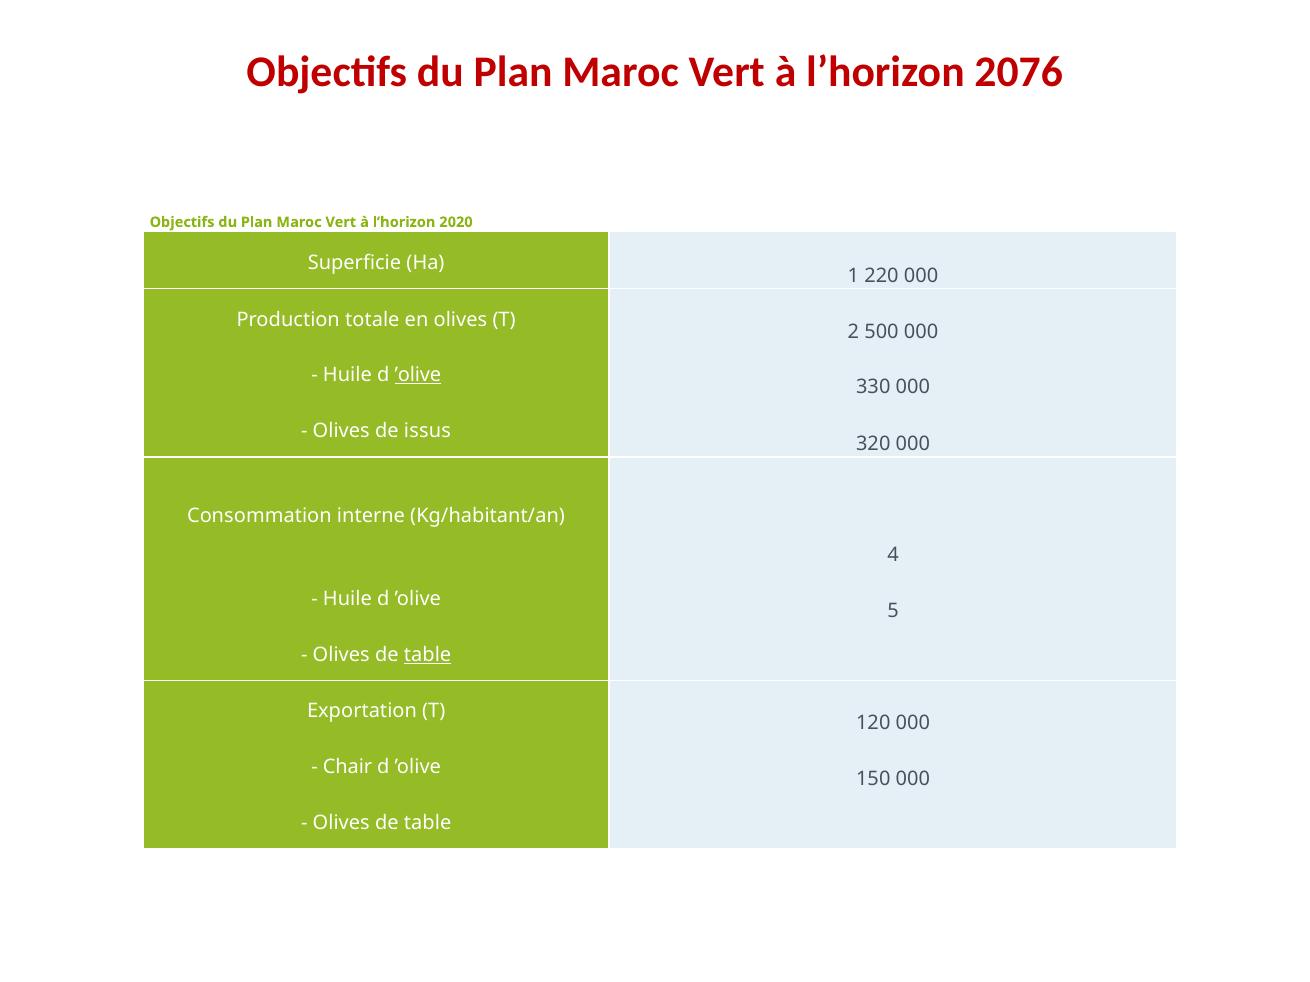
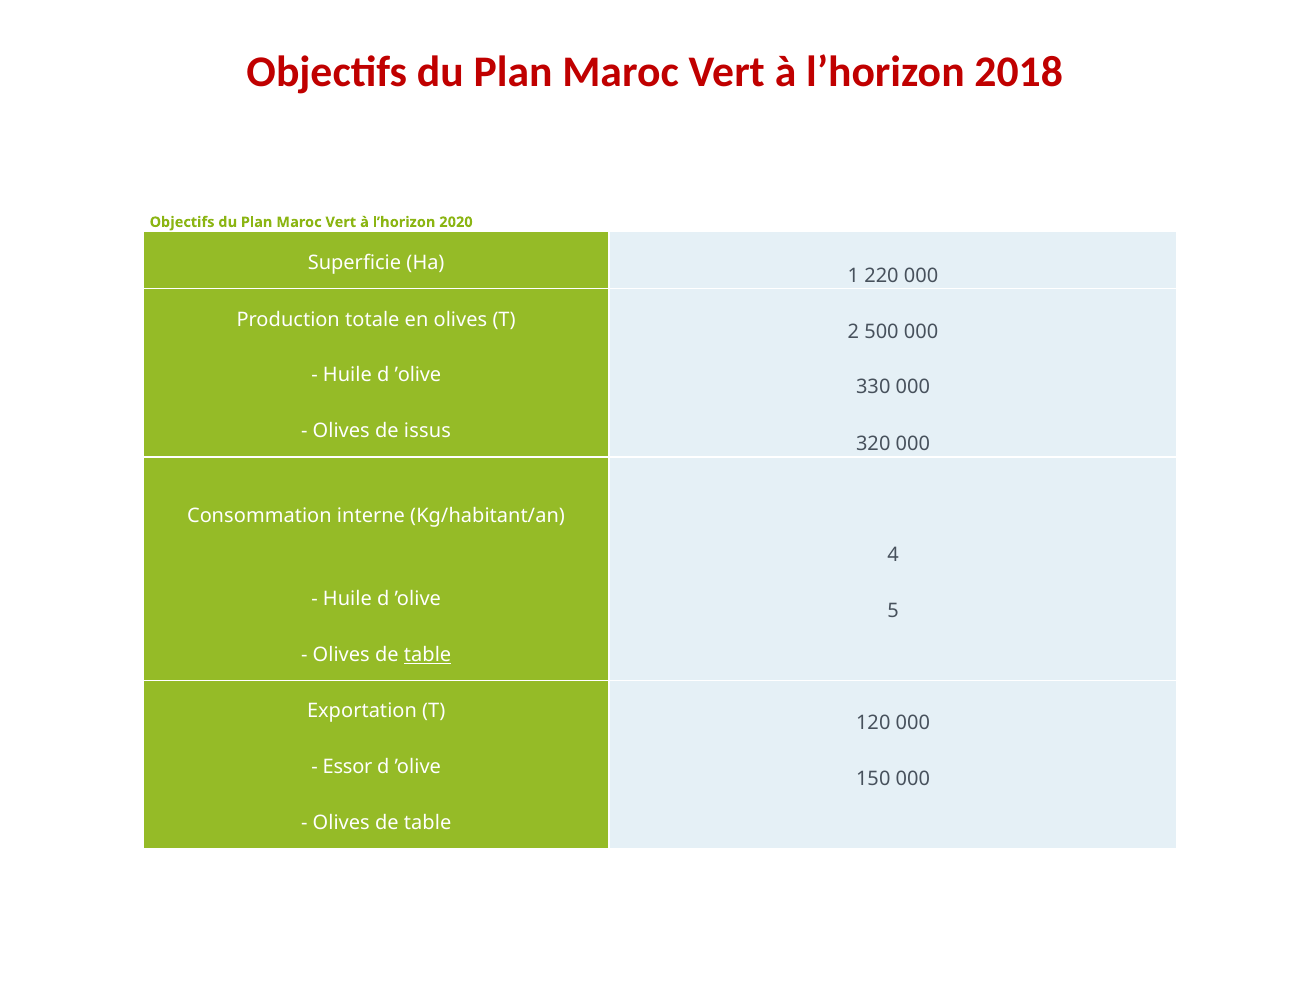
2076: 2076 -> 2018 (1019, 72)
’olive underline: present -> none (418, 375)
Chair: Chair -> Essor (348, 767)
